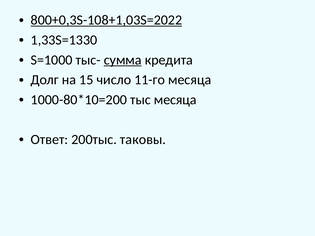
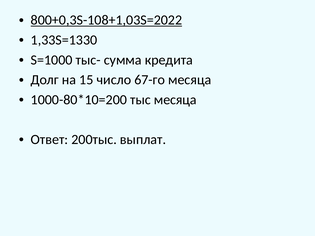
сумма underline: present -> none (123, 60)
11-го: 11-го -> 67-го (150, 80)
таковы: таковы -> выплат (143, 140)
